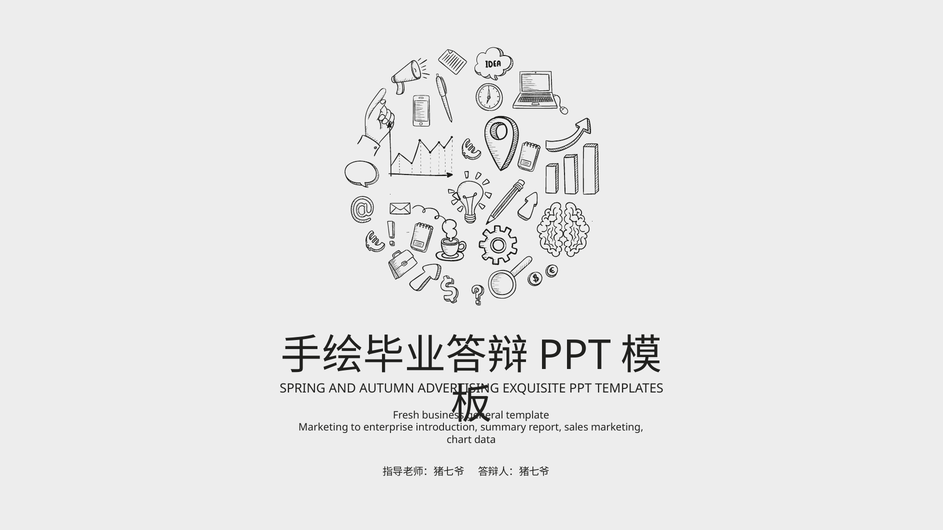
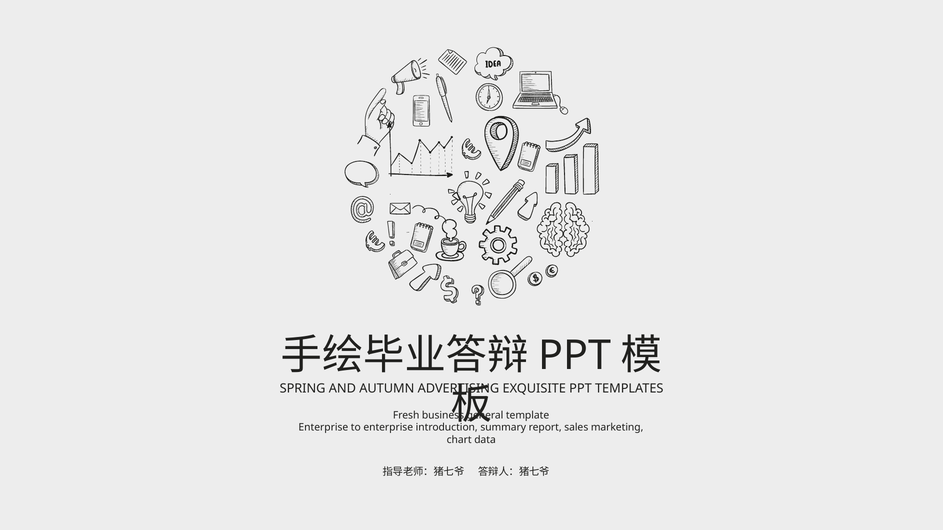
Marketing: Marketing -> Enterprise (323, 428)
